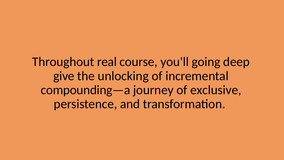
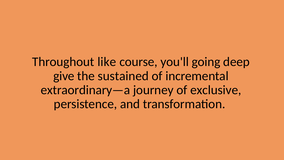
real: real -> like (107, 62)
unlocking: unlocking -> sustained (123, 76)
compounding—a: compounding—a -> extraordinary—a (85, 90)
